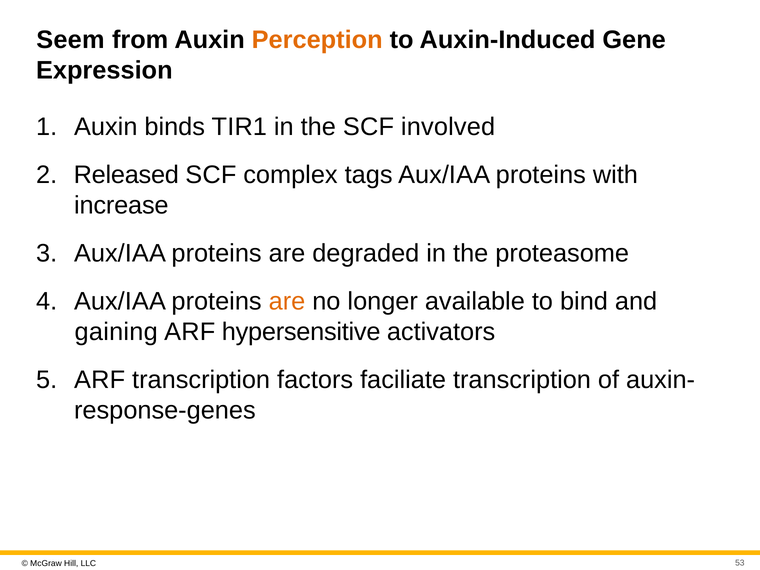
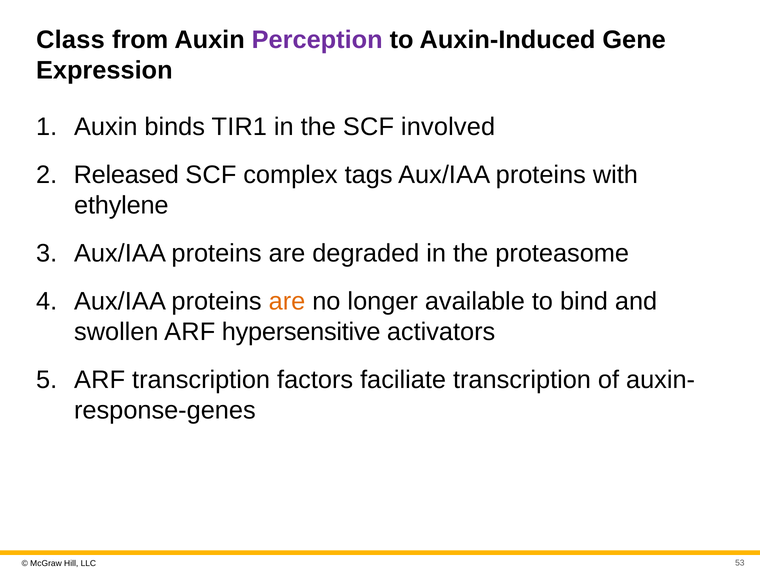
Seem: Seem -> Class (70, 40)
Perception colour: orange -> purple (317, 40)
increase: increase -> ethylene (121, 205)
gaining: gaining -> swollen (116, 332)
